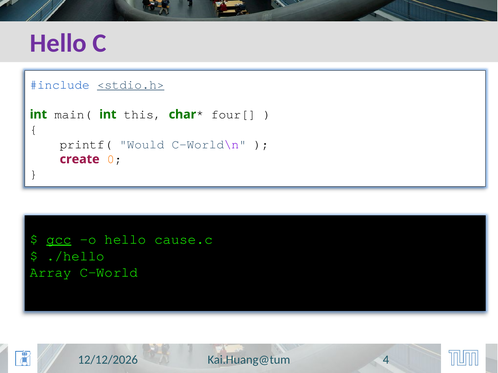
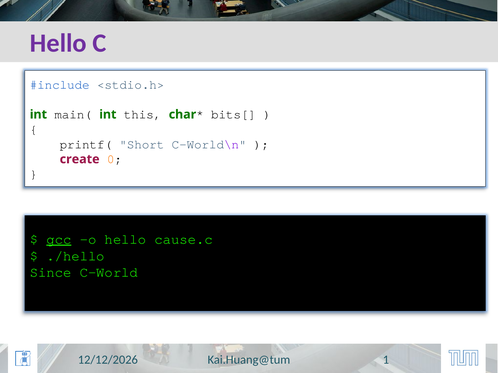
<stdio.h> underline: present -> none (131, 85)
four[: four[ -> bits[ (234, 115)
Would: Would -> Short (142, 144)
Array: Array -> Since (51, 273)
4: 4 -> 1 (386, 360)
